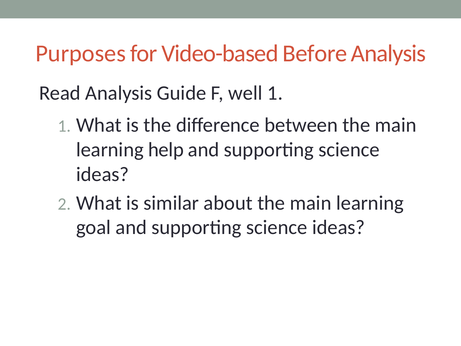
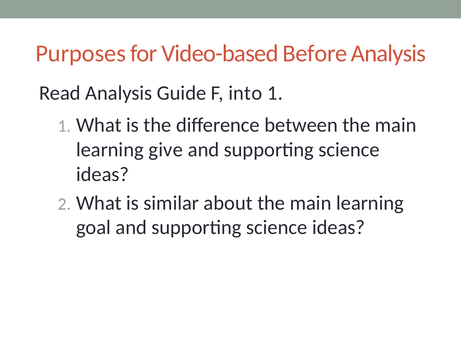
well: well -> into (245, 93)
help: help -> give (166, 150)
